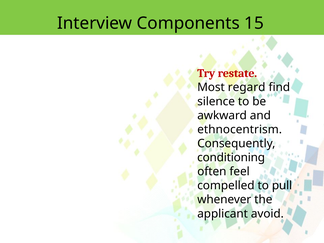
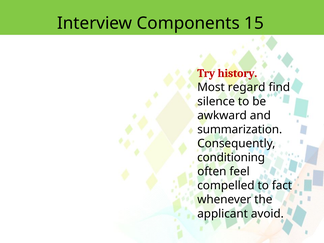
restate: restate -> history (237, 73)
ethnocentrism: ethnocentrism -> summarization (240, 129)
pull: pull -> fact (282, 186)
